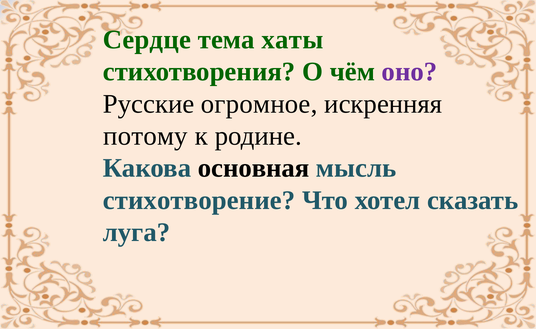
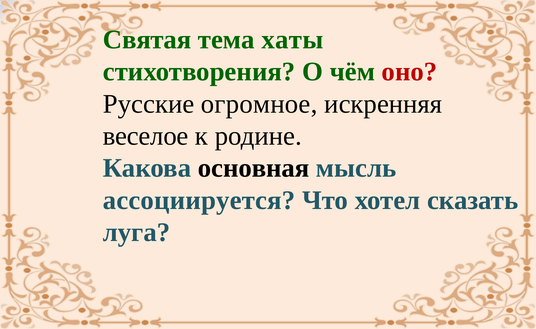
Сердце: Сердце -> Святая (147, 40)
оно colour: purple -> red (410, 72)
потому: потому -> веселое (146, 136)
стихотворение: стихотворение -> ассоциируется (199, 200)
